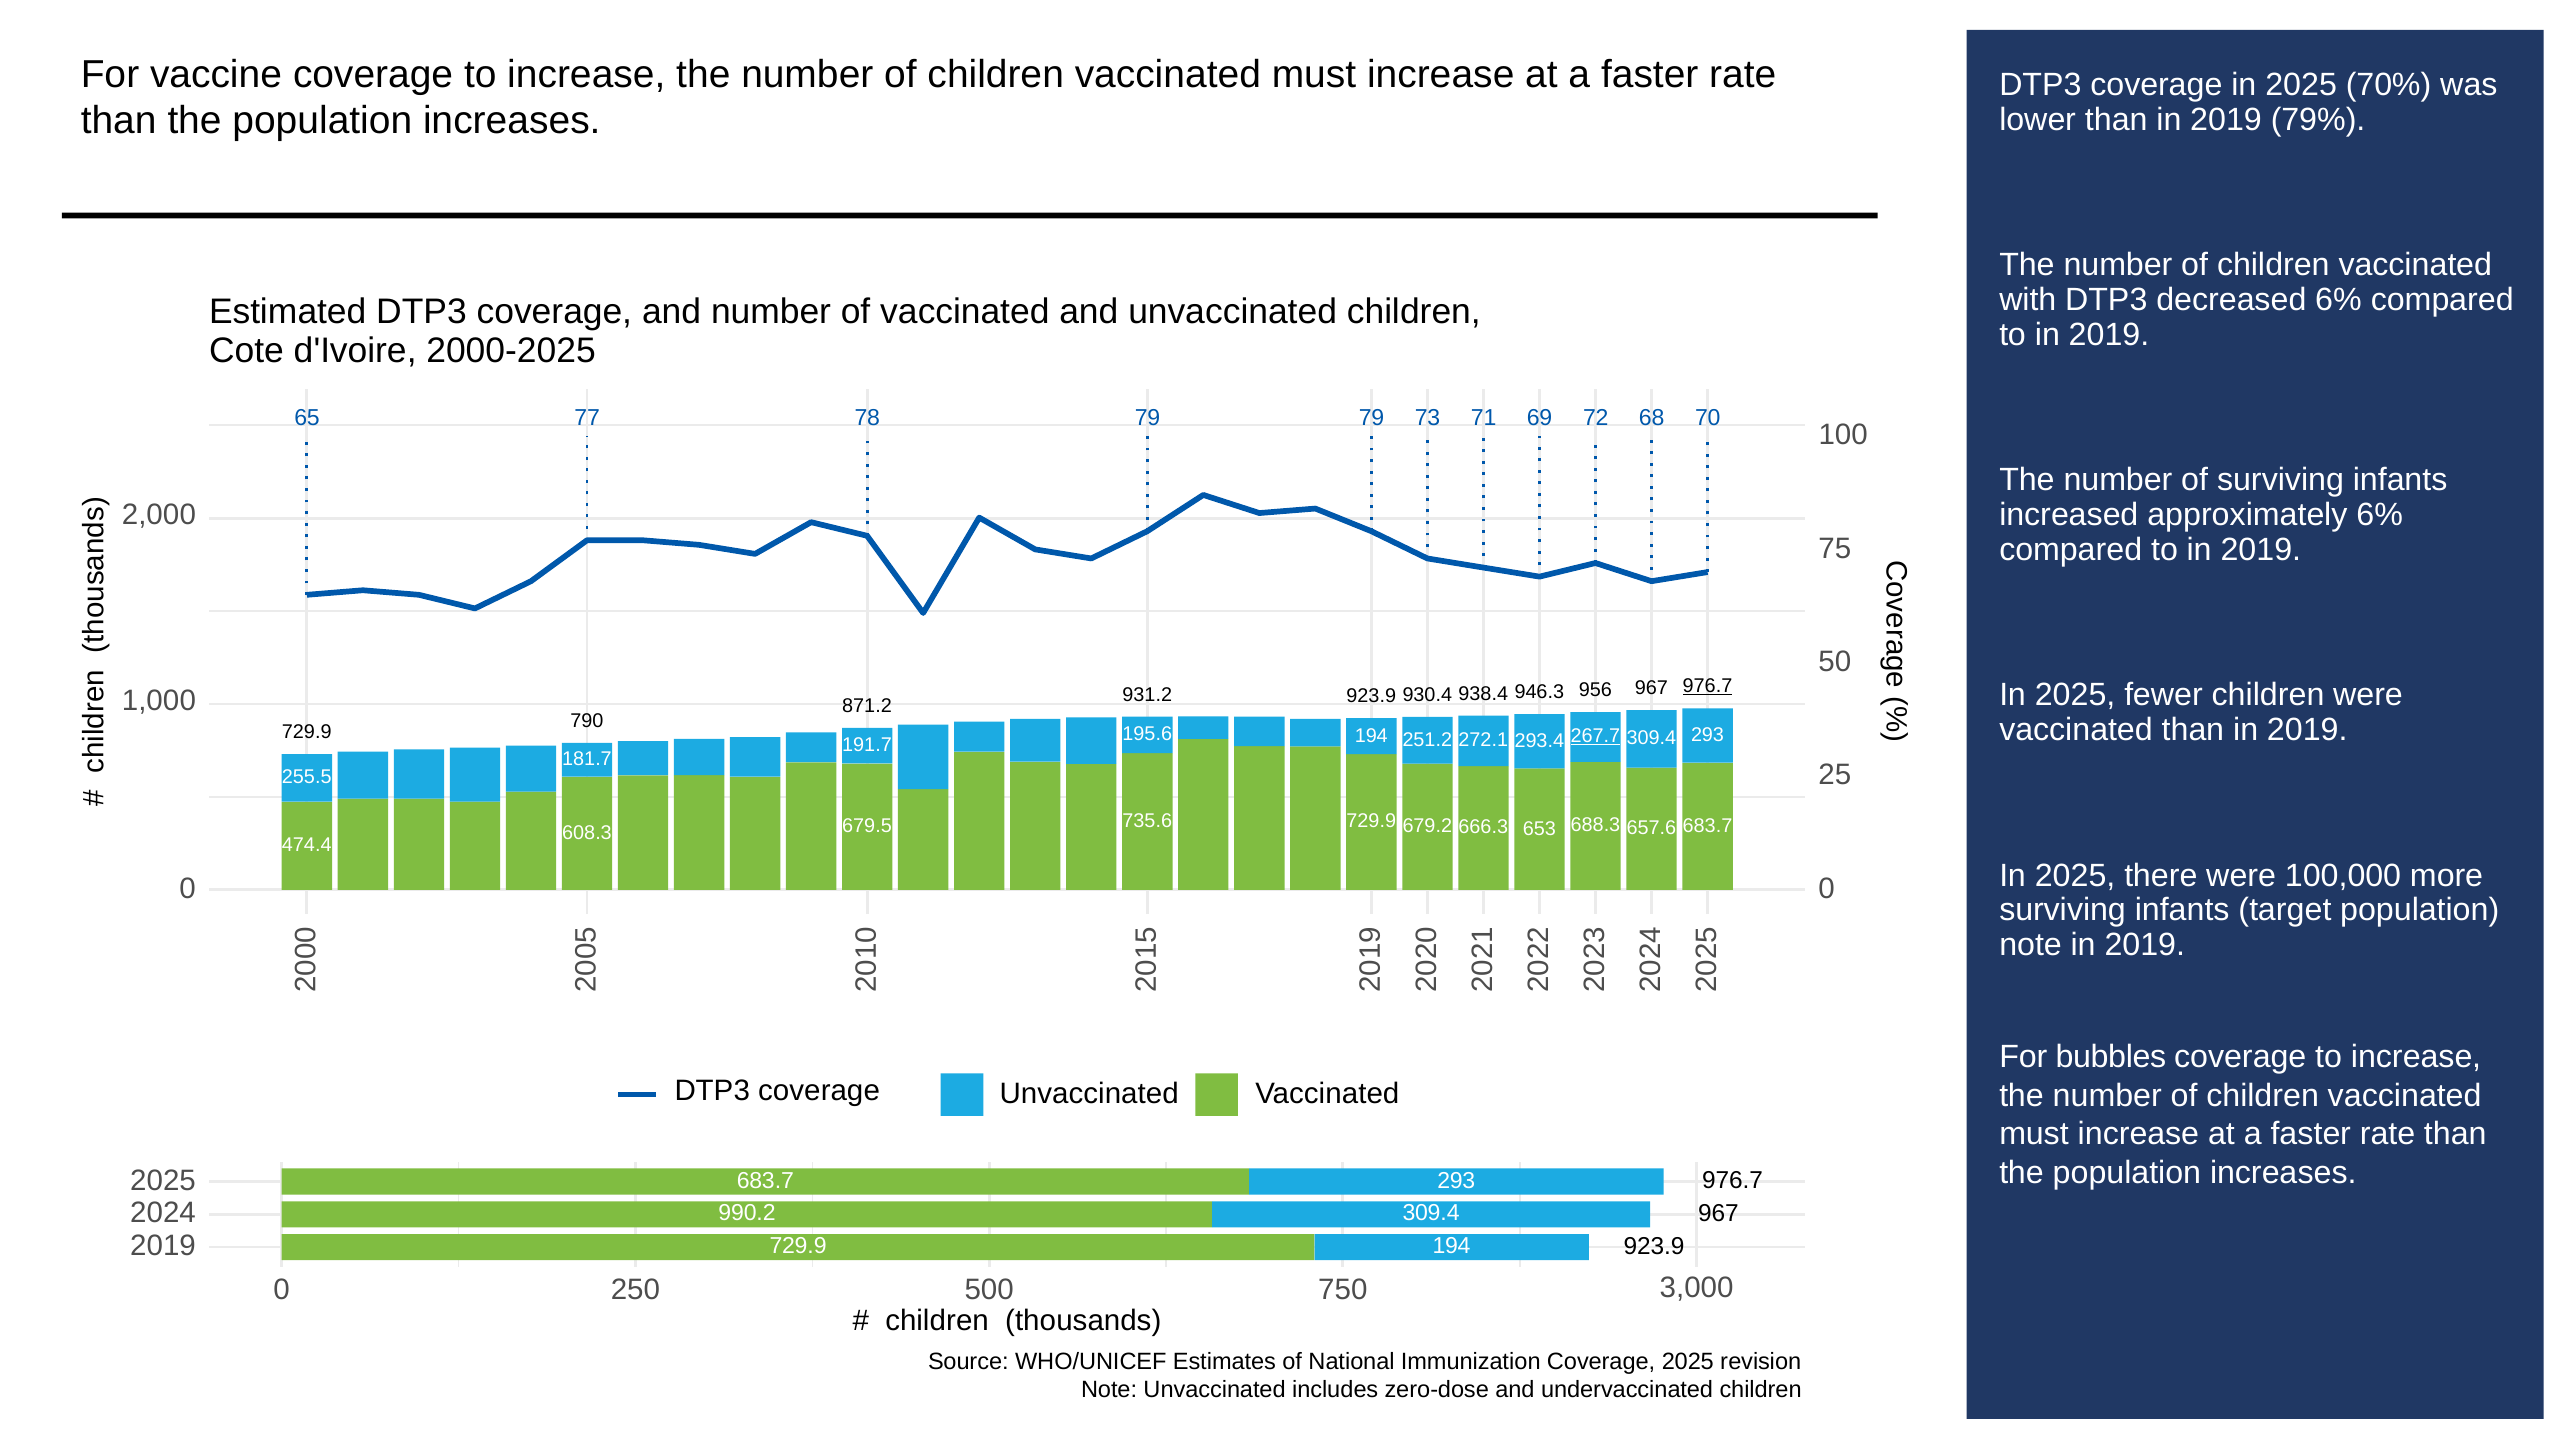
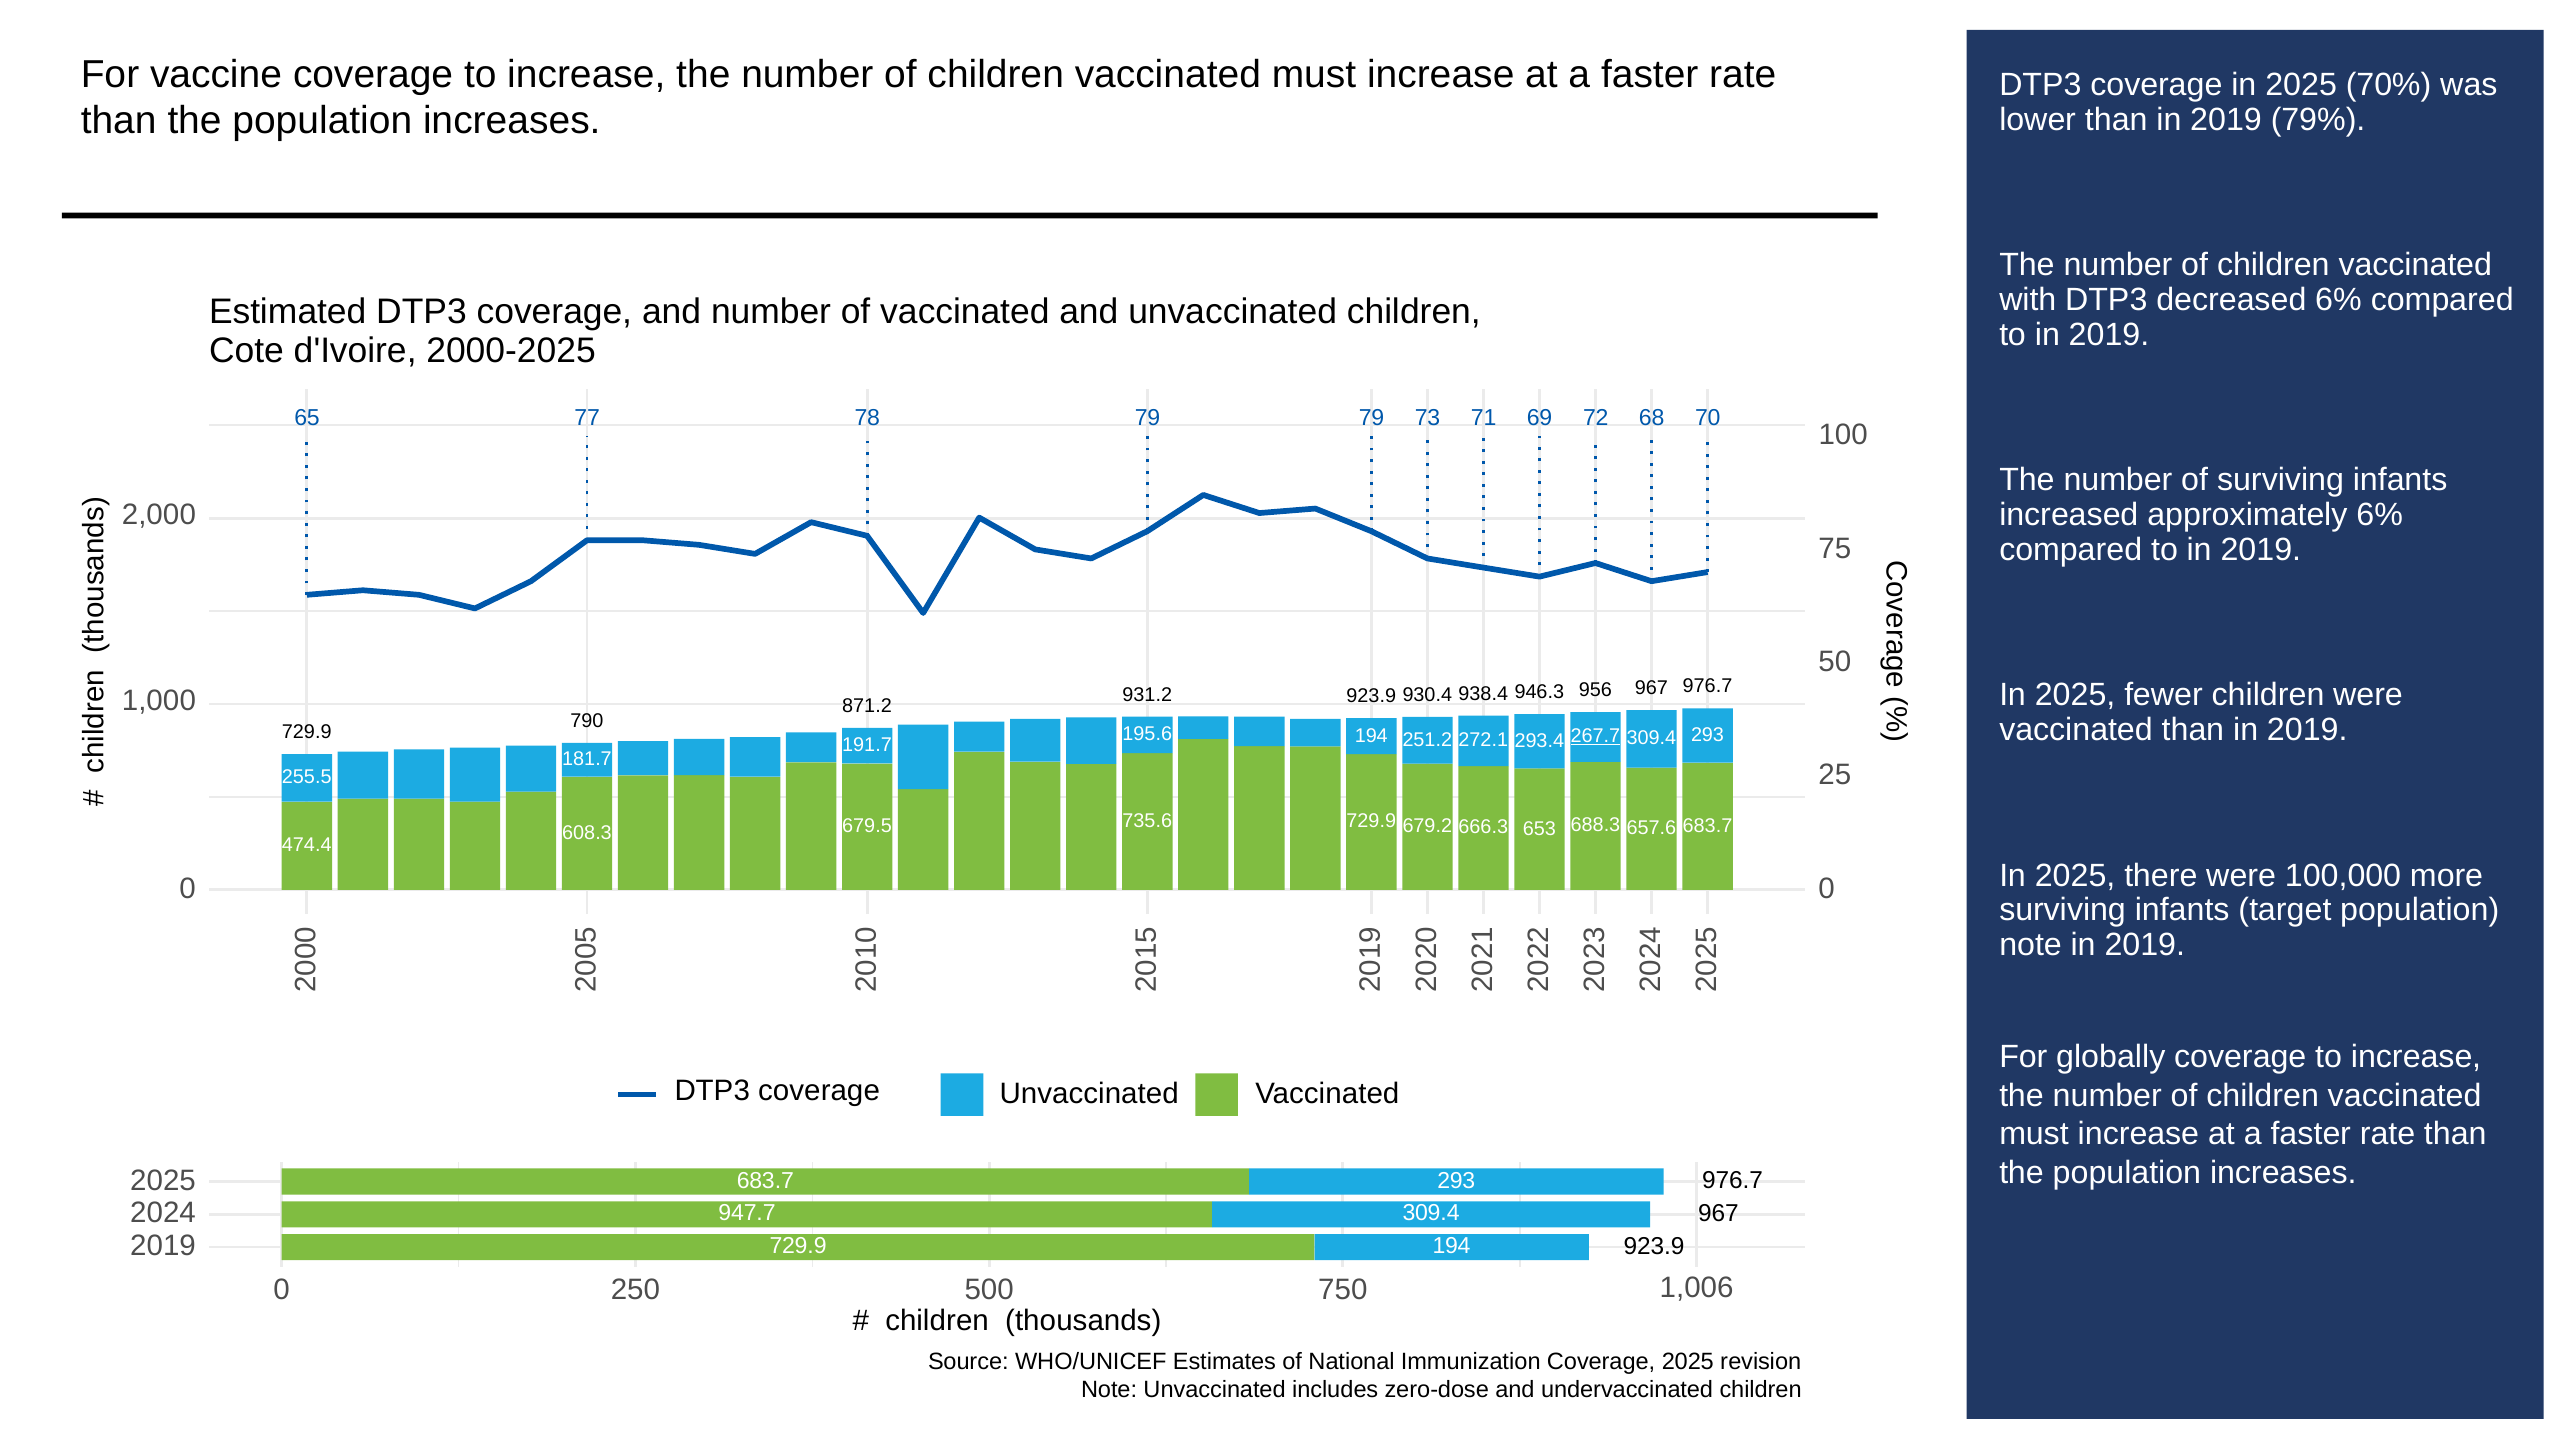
976.7 underline: present -> none (1707, 686)
bubbles: bubbles -> globally (2111, 1057)
990.2: 990.2 -> 947.7 (747, 1213)
3,000: 3,000 -> 1,006 (1697, 1287)
